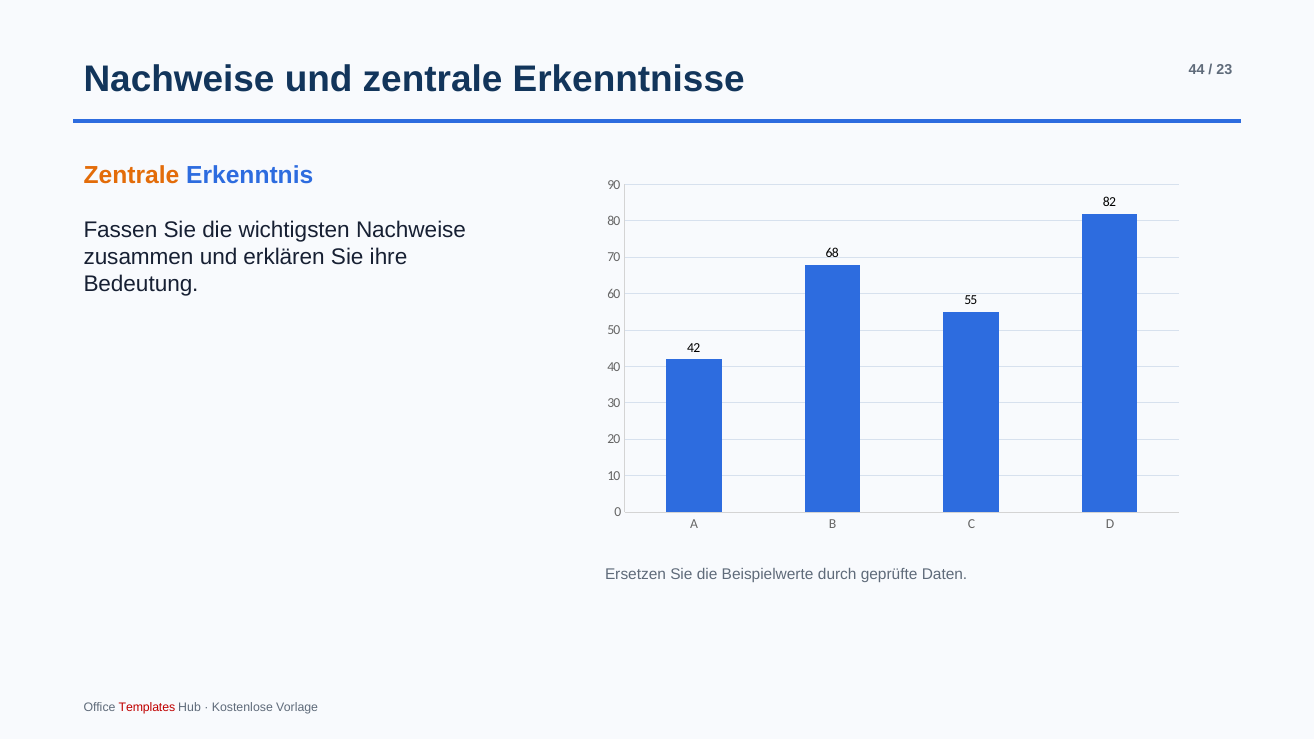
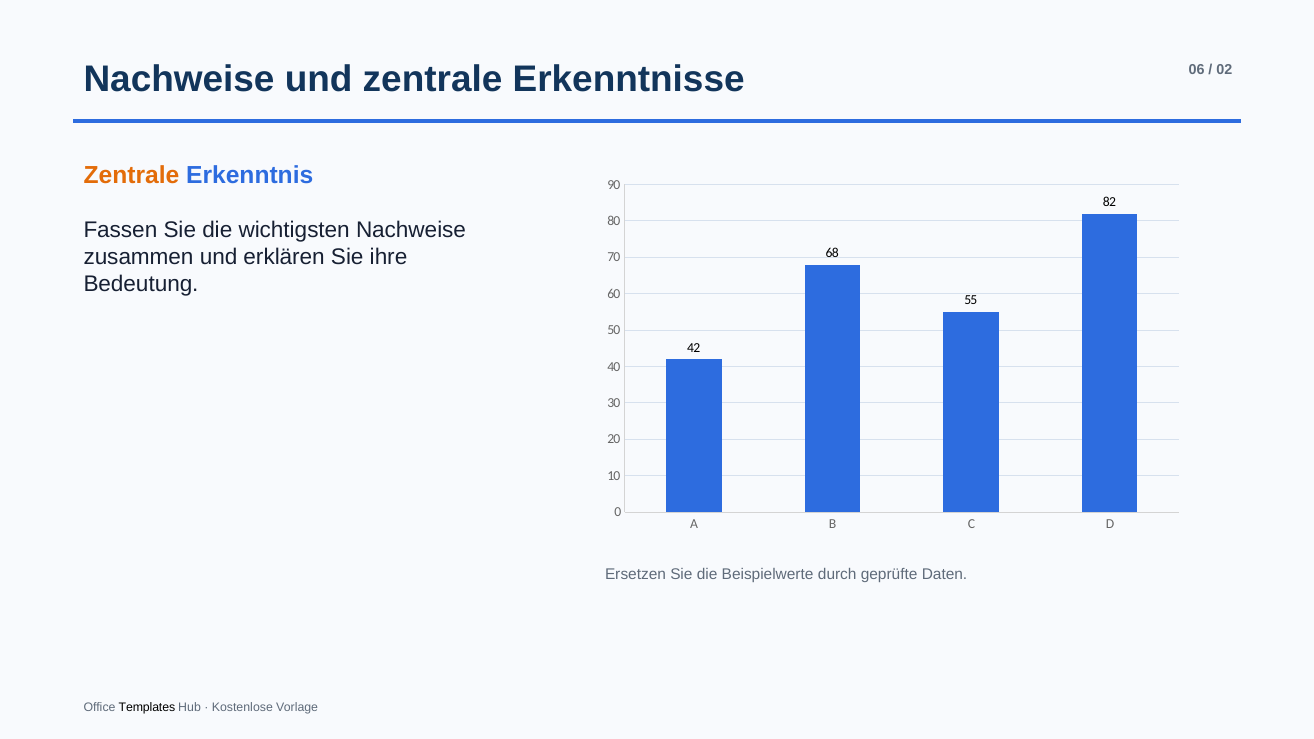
44: 44 -> 06 (1197, 70)
23: 23 -> 02 (1224, 70)
Templates colour: red -> black (147, 707)
